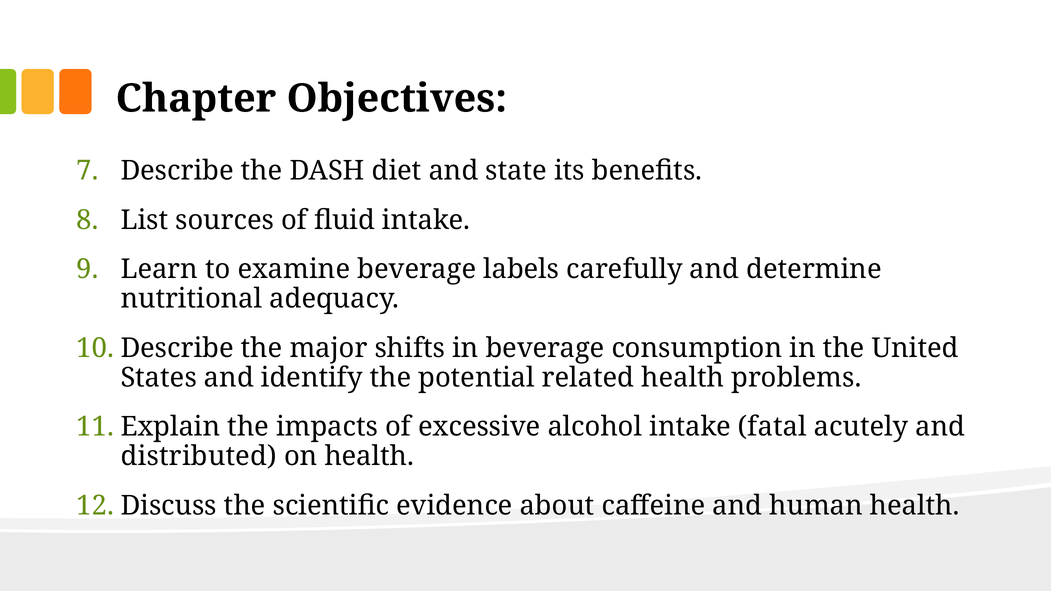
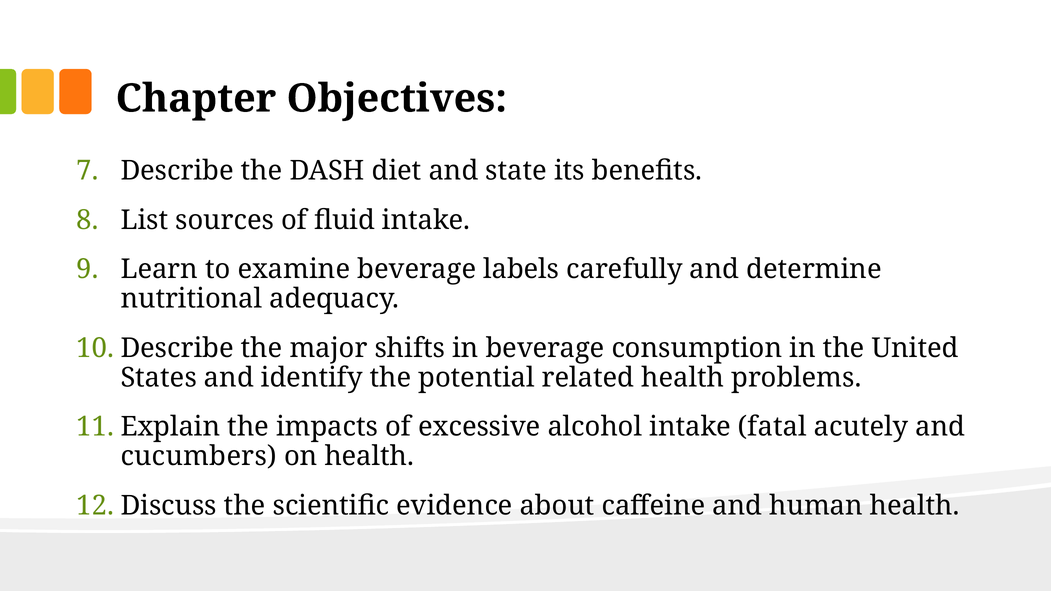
distributed: distributed -> cucumbers (199, 457)
